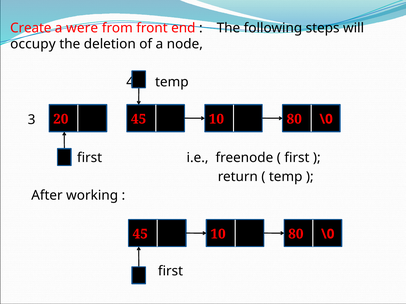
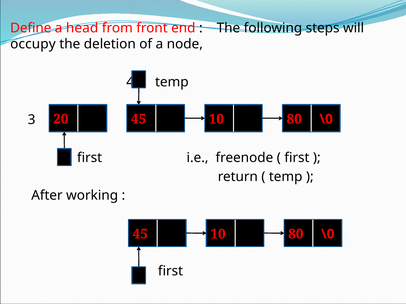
Create: Create -> Define (31, 28)
were: were -> head (82, 28)
